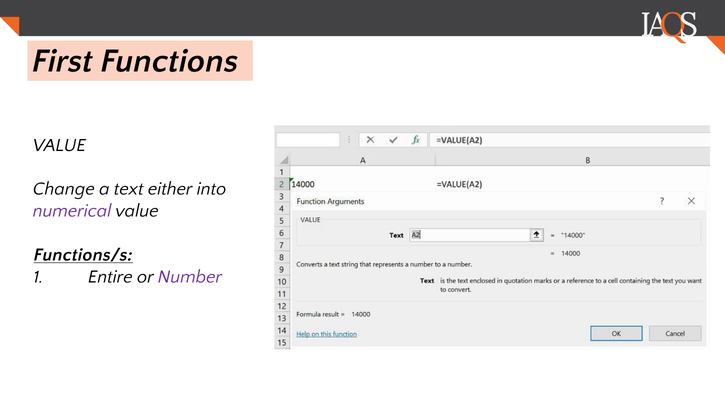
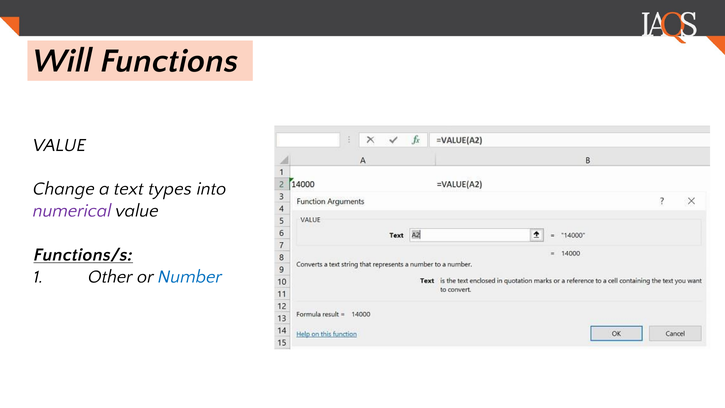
First: First -> Will (63, 61)
either: either -> types (170, 189)
Entire: Entire -> Other (110, 277)
Number colour: purple -> blue (190, 277)
